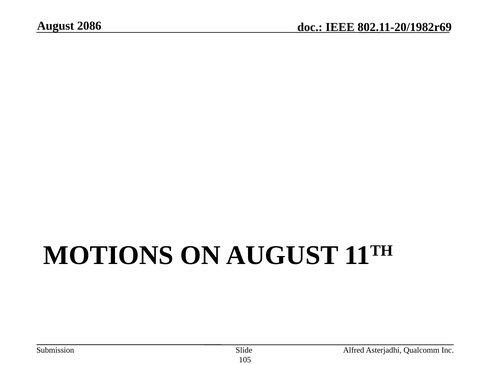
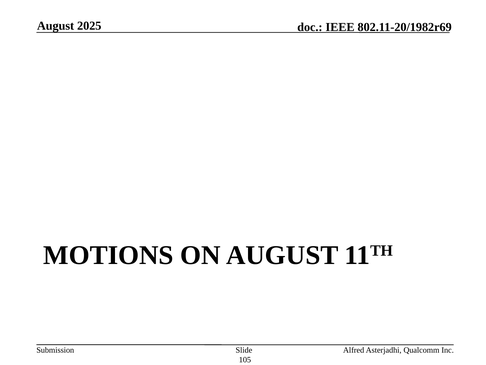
2086: 2086 -> 2025 (89, 26)
